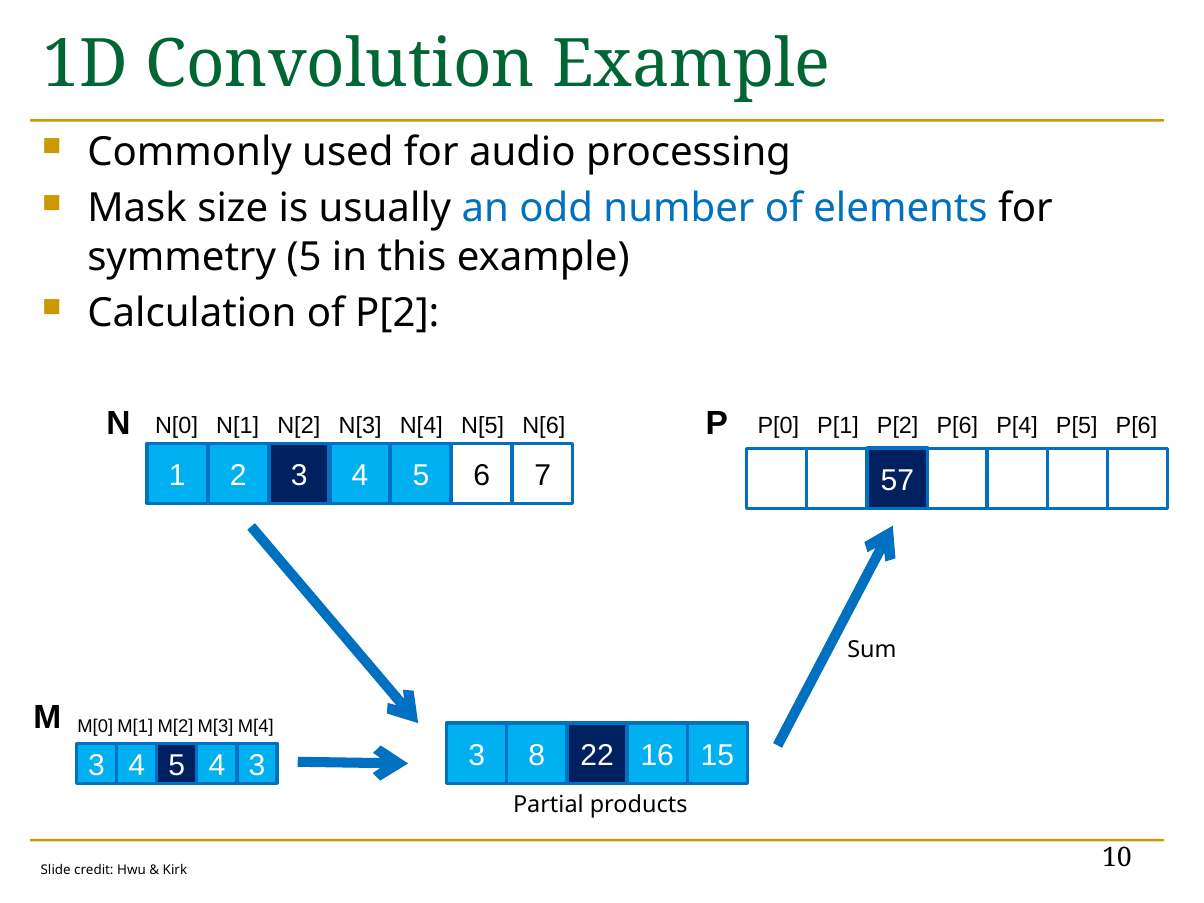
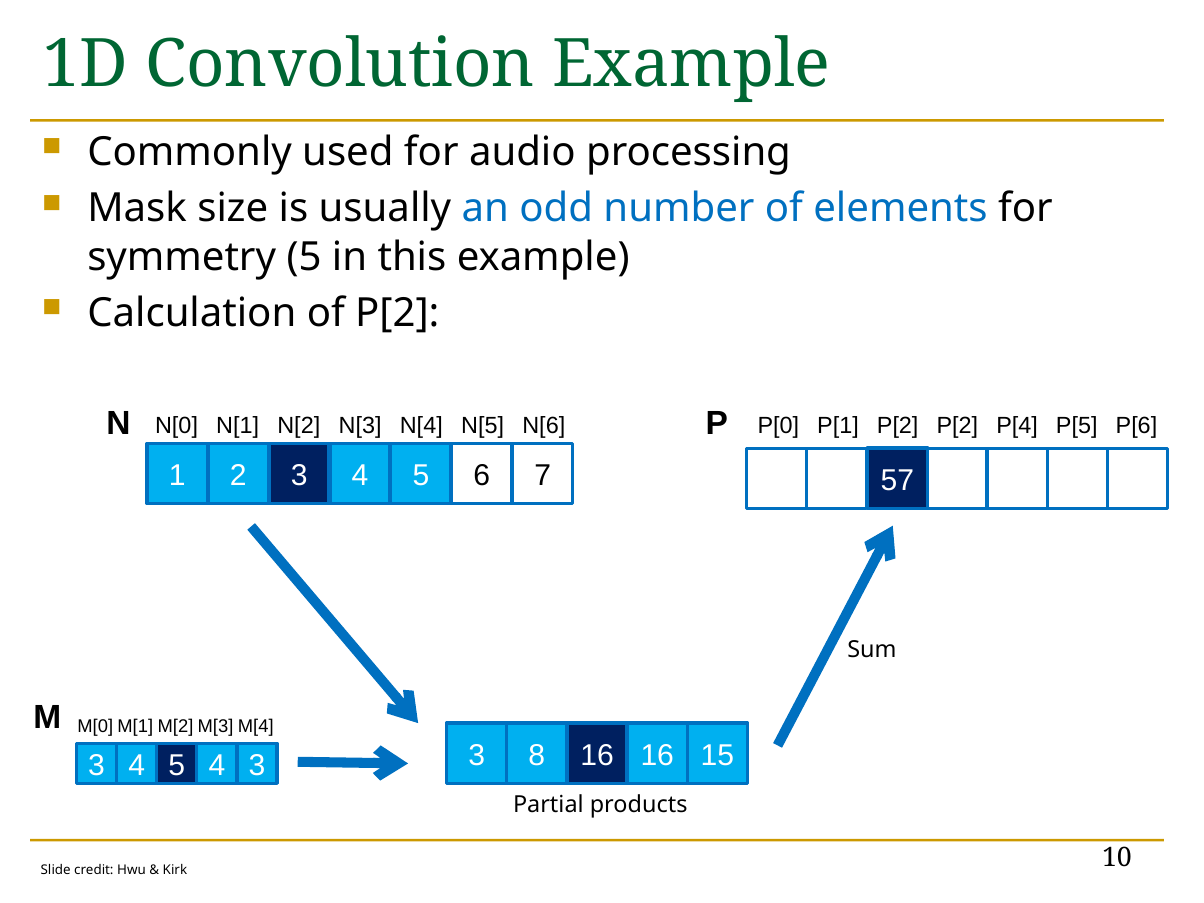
P[0 P[6: P[6 -> P[2 (957, 426)
22: 22 -> 16 (597, 755)
